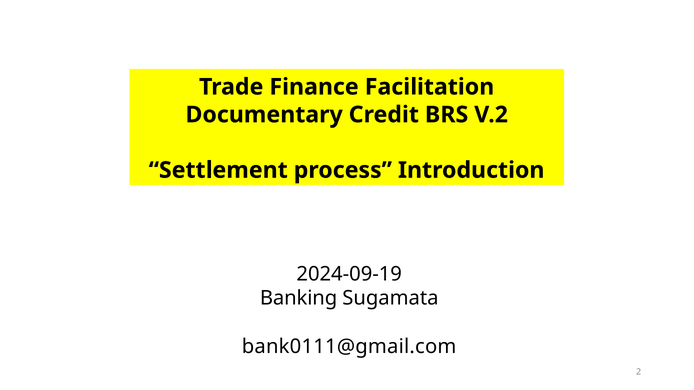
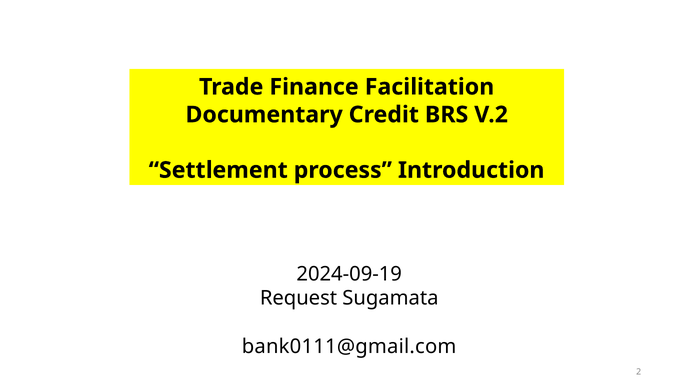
Banking: Banking -> Request (299, 299)
